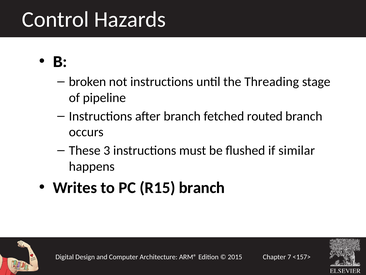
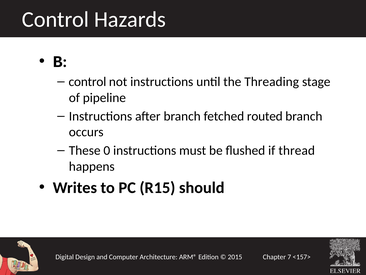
broken: broken -> control (87, 82)
3: 3 -> 0 (107, 150)
similar: similar -> thread (297, 150)
R15 branch: branch -> should (202, 187)
